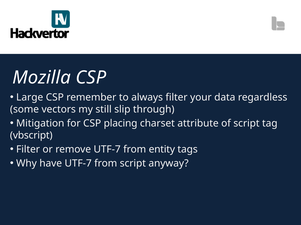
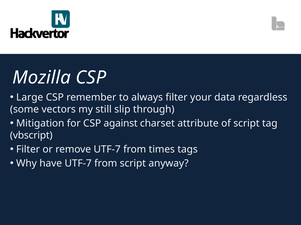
placing: placing -> against (121, 124)
entity: entity -> times (162, 150)
